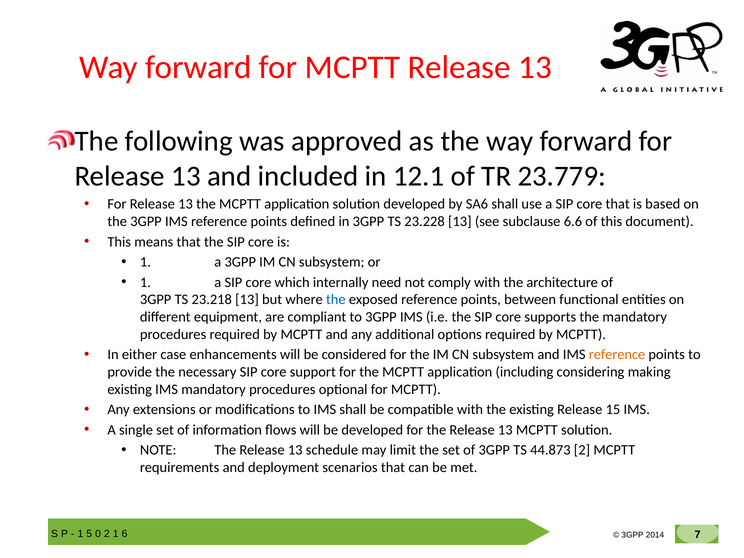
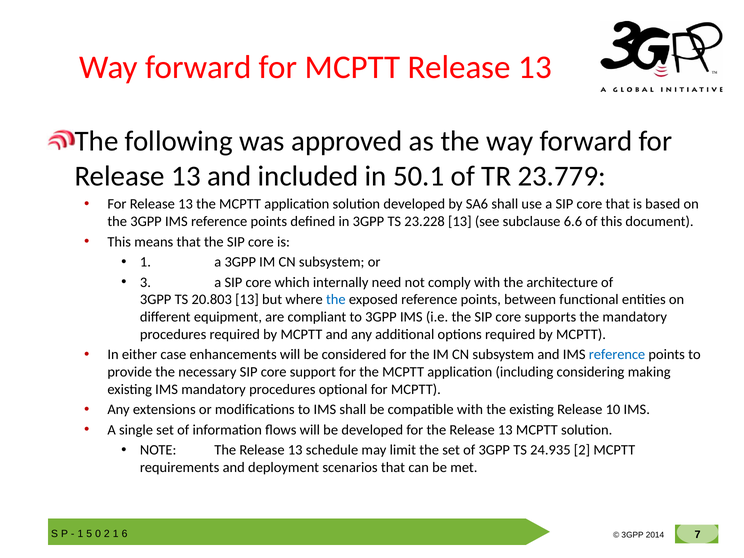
12.1: 12.1 -> 50.1 (419, 176)
1: 1 -> 3 (145, 282)
23.218: 23.218 -> 20.803 (212, 300)
reference colour: orange -> blue (617, 355)
15: 15 -> 10 (613, 410)
44.873: 44.873 -> 24.935 (550, 450)
